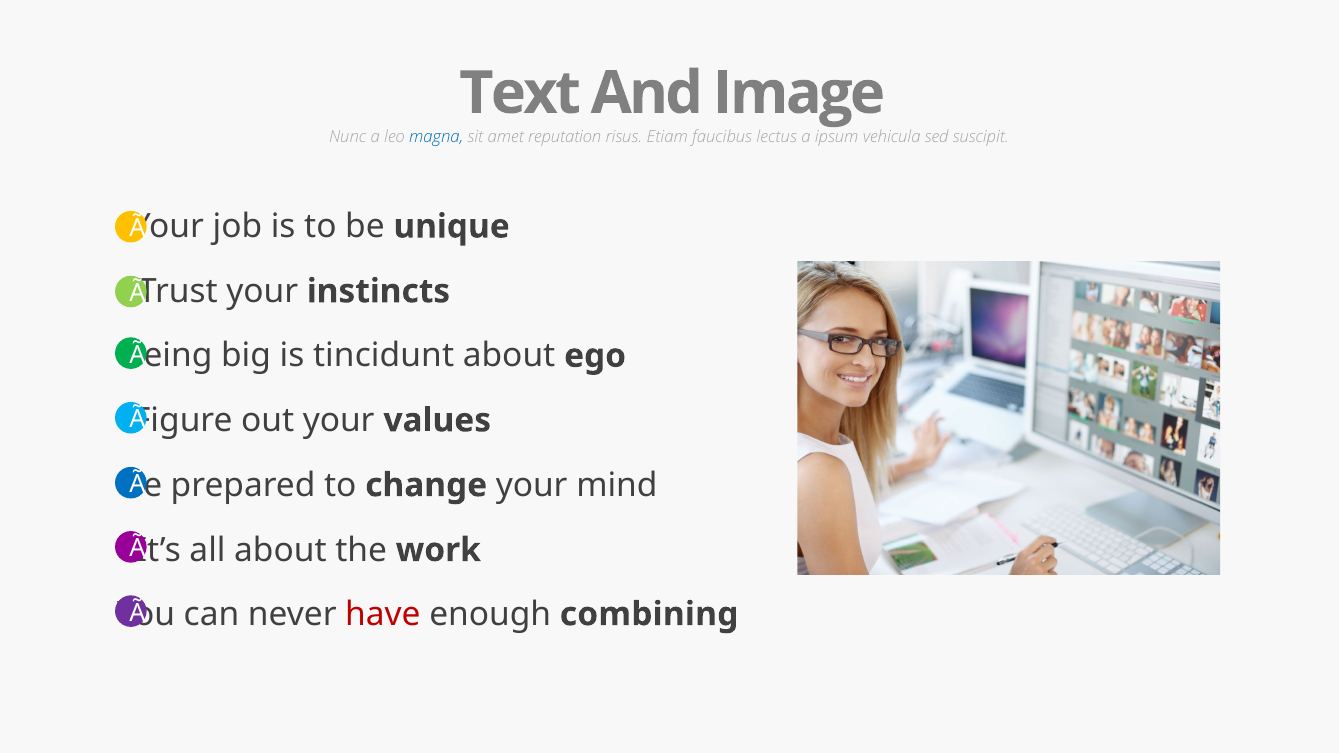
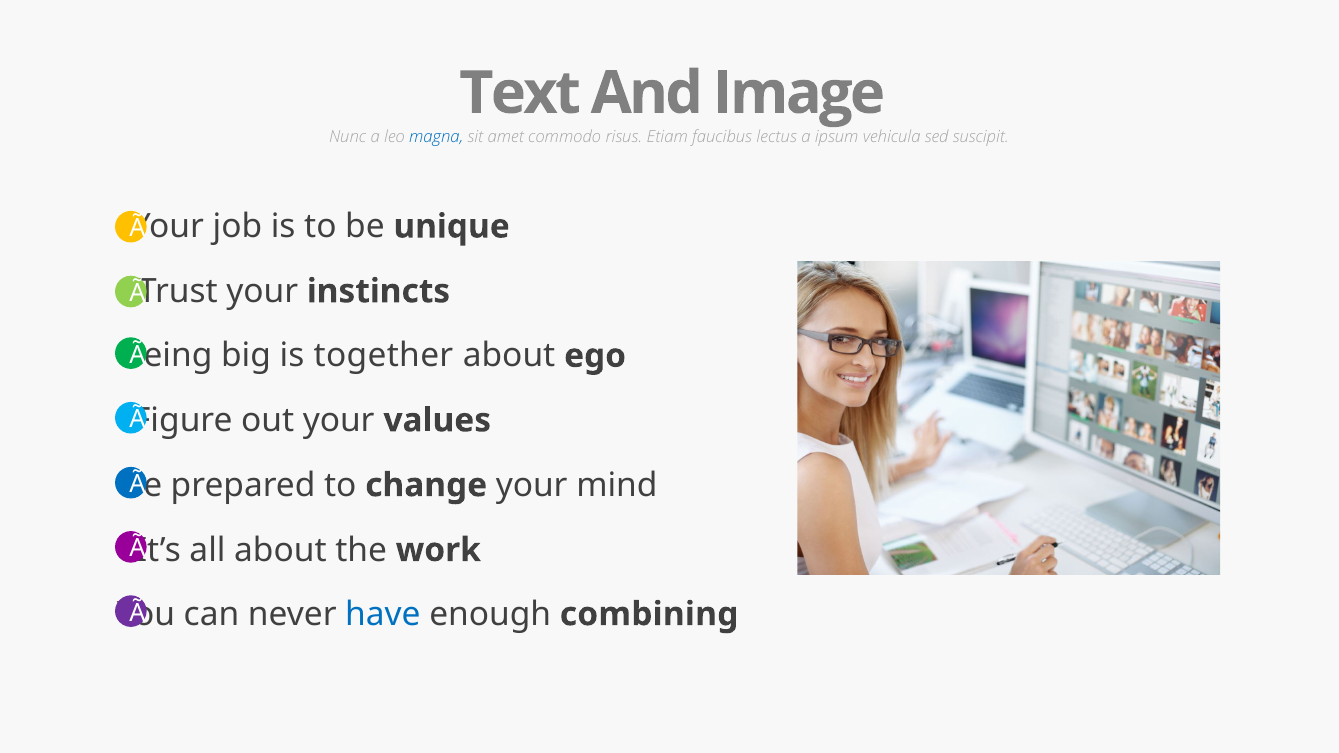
reputation: reputation -> commodo (565, 137)
tincidunt: tincidunt -> together (383, 356)
have colour: red -> blue (383, 614)
